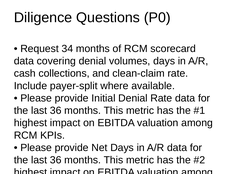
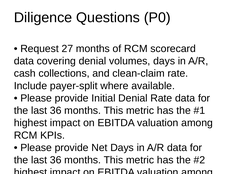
34: 34 -> 27 (67, 49)
